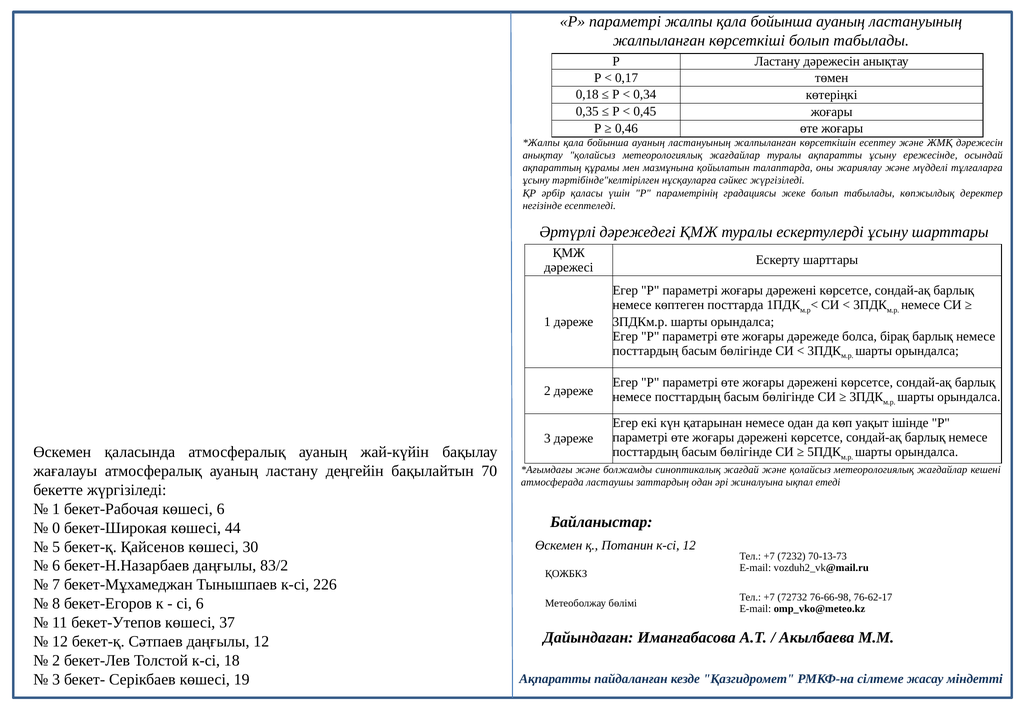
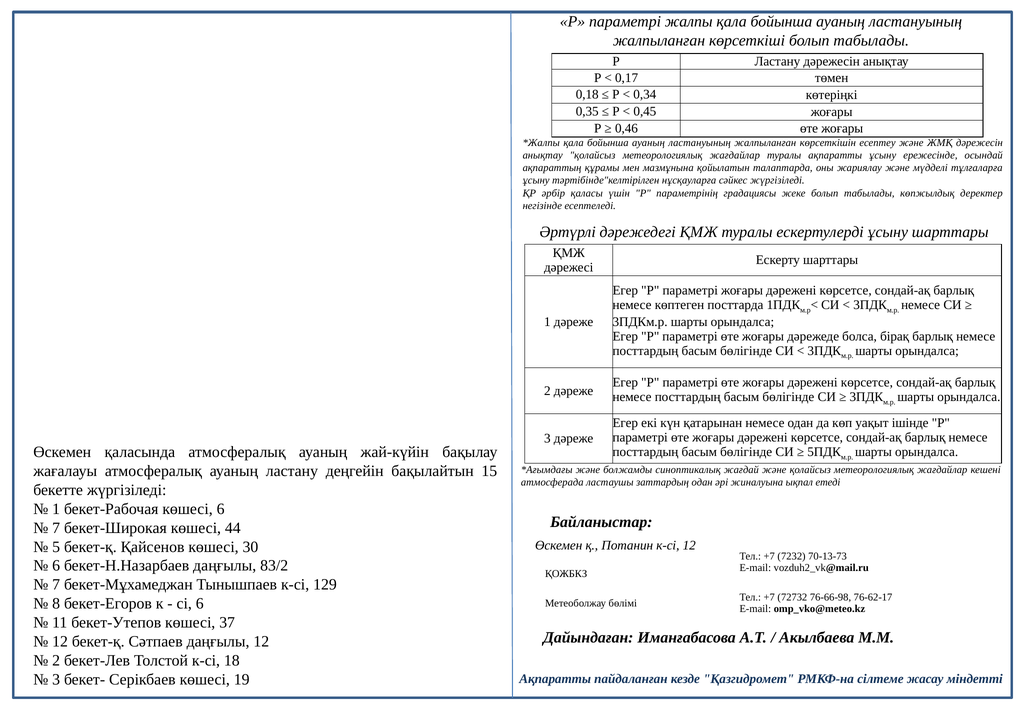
70: 70 -> 15 (489, 471)
0: 0 -> 7 (56, 528)
226: 226 -> 129 (325, 584)
